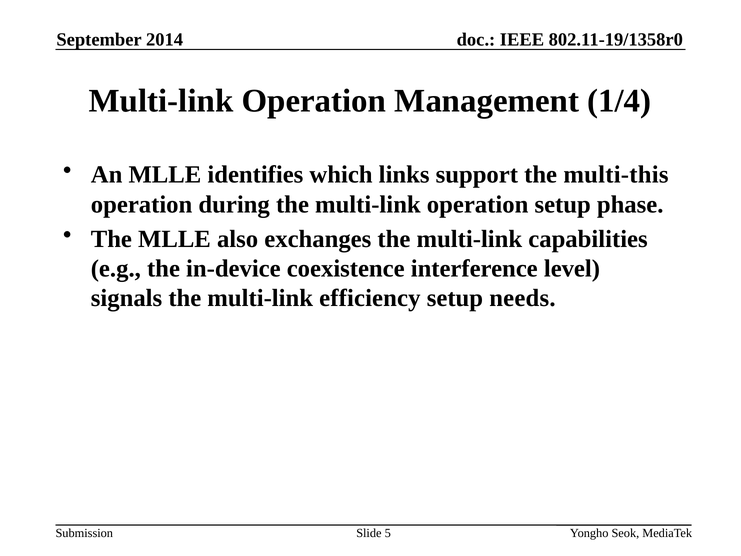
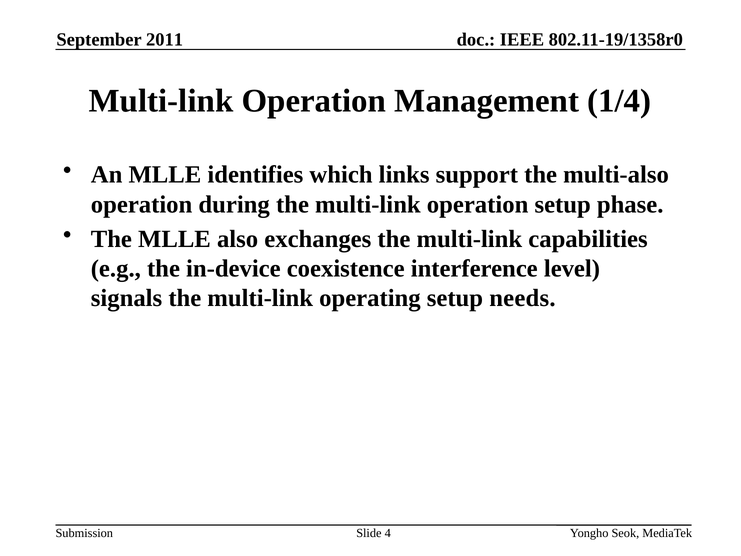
2014: 2014 -> 2011 (165, 40)
multi-this: multi-this -> multi-also (616, 175)
efficiency: efficiency -> operating (370, 298)
5: 5 -> 4 (388, 533)
